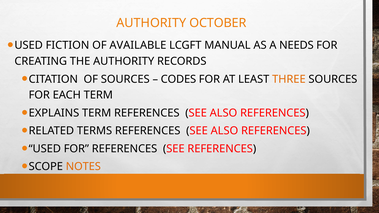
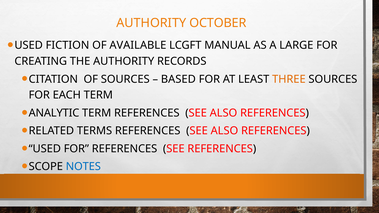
NEEDS: NEEDS -> LARGE (296, 45)
CODES: CODES -> BASED (178, 79)
EXPLAINS: EXPLAINS -> ANALYTIC (54, 113)
NOTES colour: orange -> blue (83, 167)
